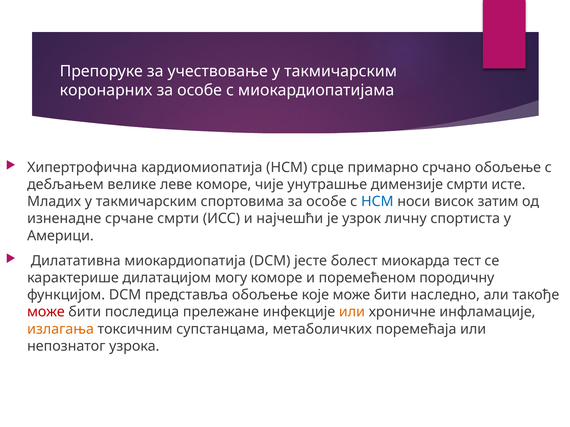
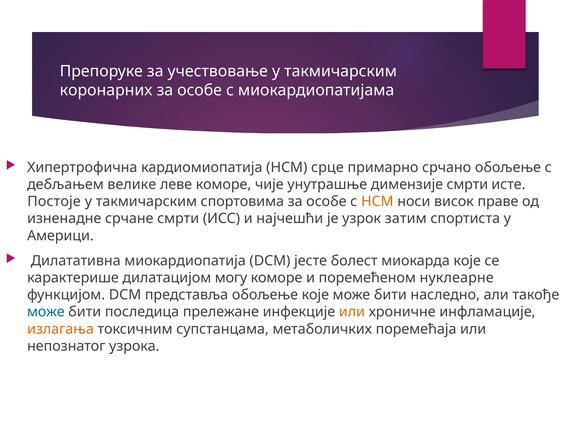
Младих: Младих -> Постоје (54, 202)
HCM colour: blue -> orange (377, 202)
затим: затим -> праве (498, 202)
личну: личну -> затим (406, 219)
миокарда тест: тест -> које (467, 261)
породичну: породичну -> нуклеарне (457, 278)
може colour: red -> blue (46, 312)
